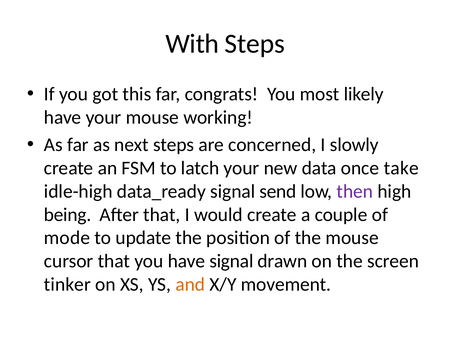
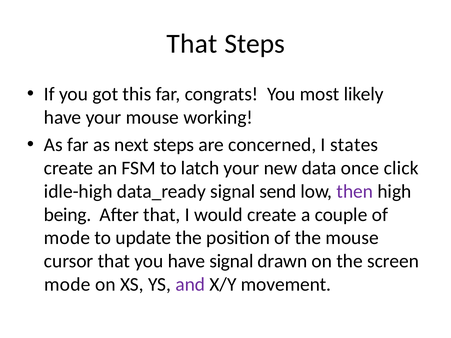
With: With -> That (192, 44)
slowly: slowly -> states (354, 145)
take: take -> click (401, 168)
tinker: tinker -> mode (67, 285)
and colour: orange -> purple (190, 285)
